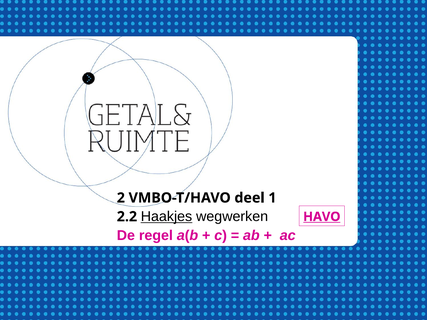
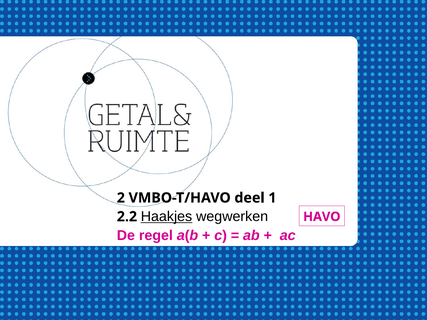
HAVO underline: present -> none (322, 217)
